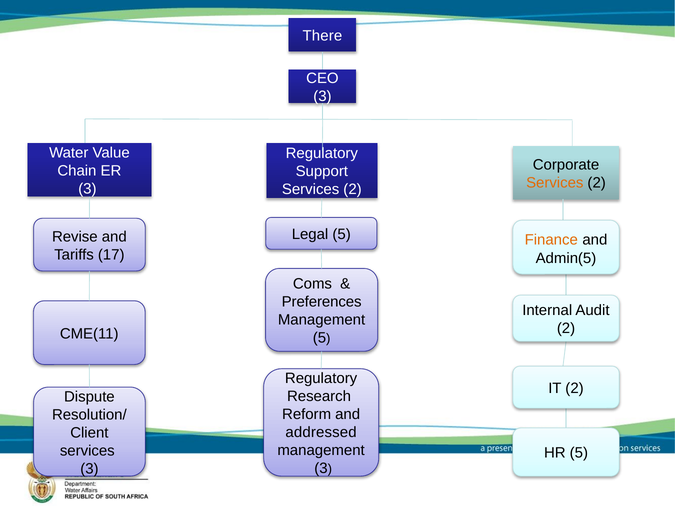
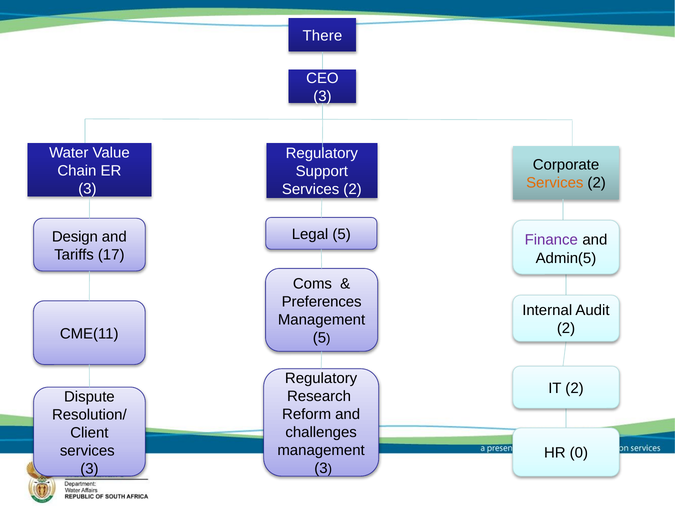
Revise: Revise -> Design (75, 237)
Finance colour: orange -> purple (551, 240)
addressed: addressed -> challenges (321, 433)
HR 5: 5 -> 0 (579, 453)
